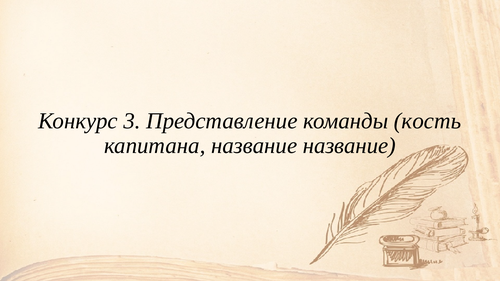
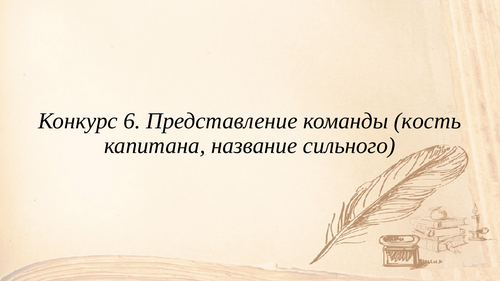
3: 3 -> 6 (132, 121)
название название: название -> сильного (349, 146)
